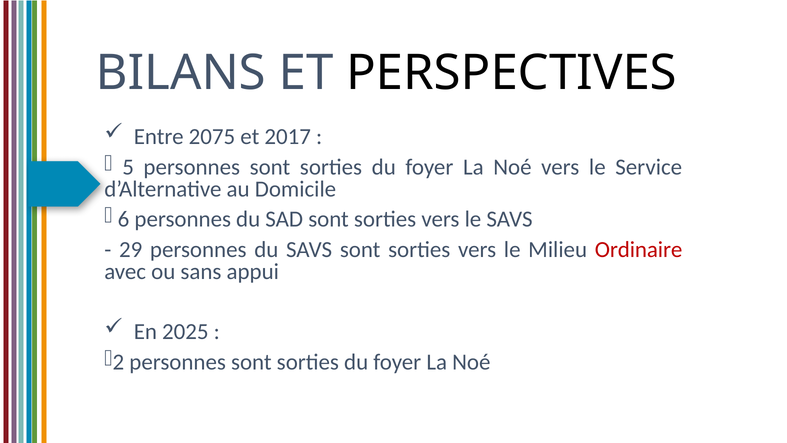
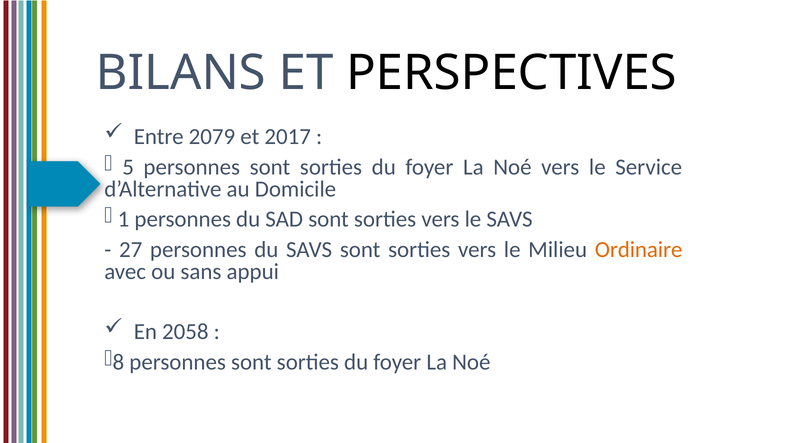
2075: 2075 -> 2079 (212, 137)
6: 6 -> 1 (124, 219)
29: 29 -> 27 (131, 249)
Ordinaire colour: red -> orange (639, 249)
2025: 2025 -> 2058 (185, 332)
2: 2 -> 8 (118, 362)
